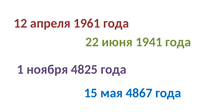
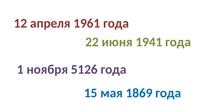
4825: 4825 -> 5126 (84, 69)
4867: 4867 -> 1869 (139, 93)
